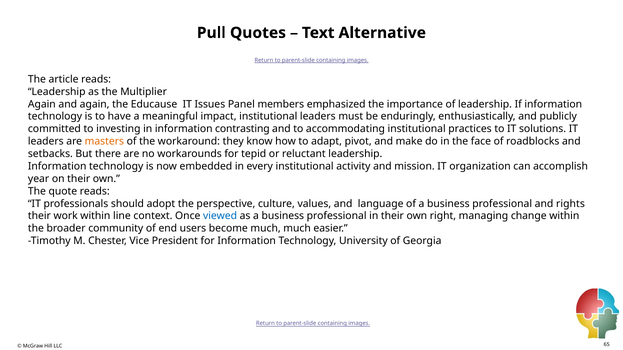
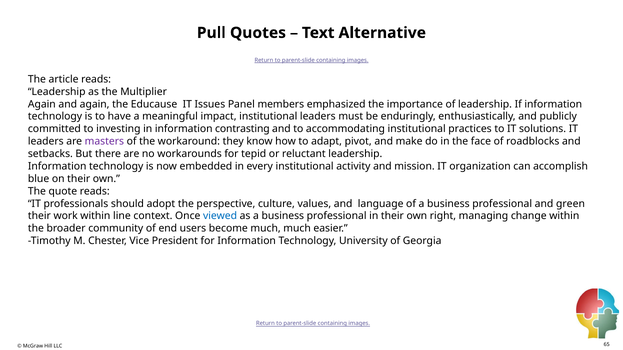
masters colour: orange -> purple (104, 142)
year: year -> blue (39, 179)
rights: rights -> green (570, 204)
